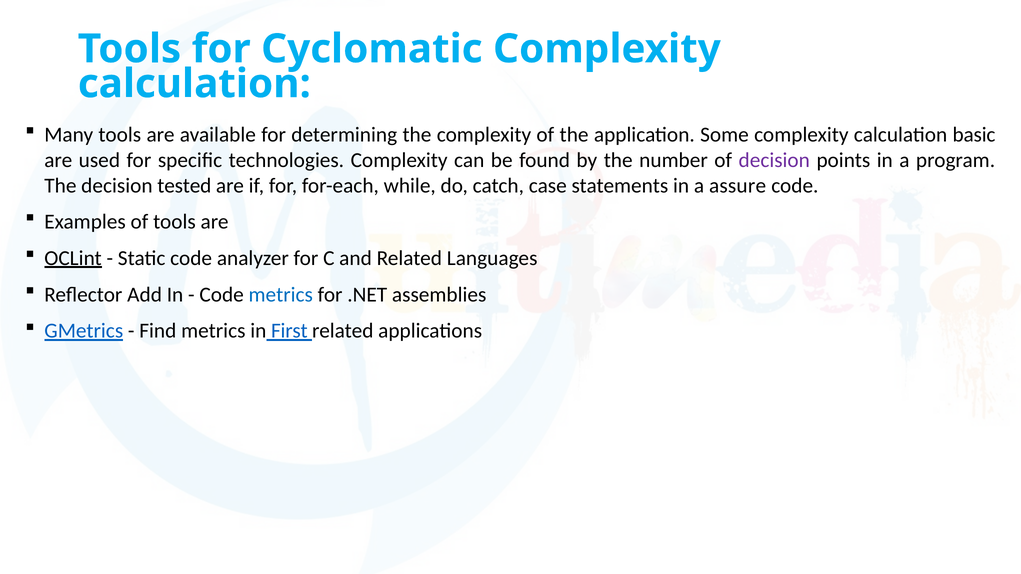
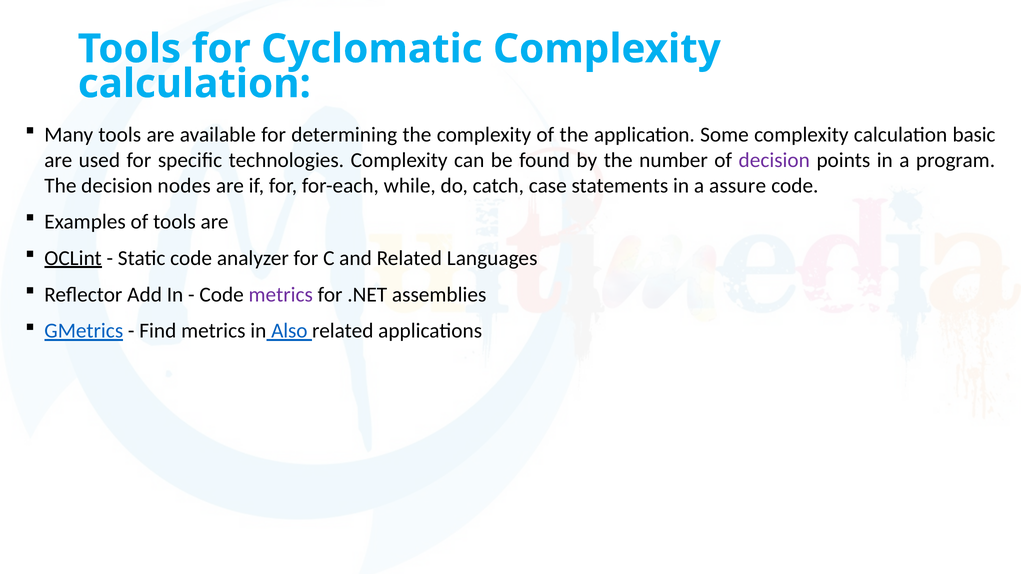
tested: tested -> nodes (184, 186)
metrics colour: blue -> purple (281, 295)
First: First -> Also (289, 331)
